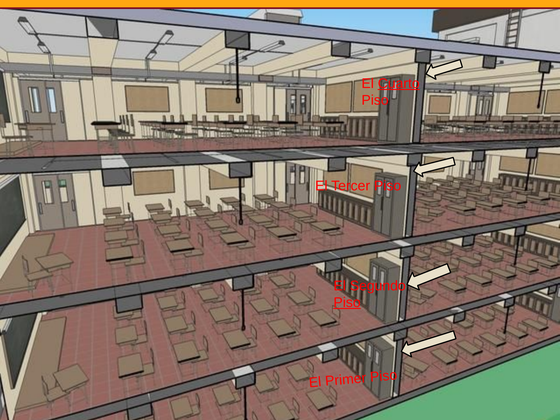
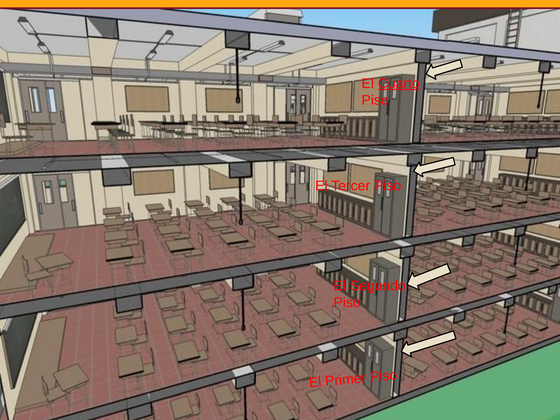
Piso underline: present -> none (347, 303)
